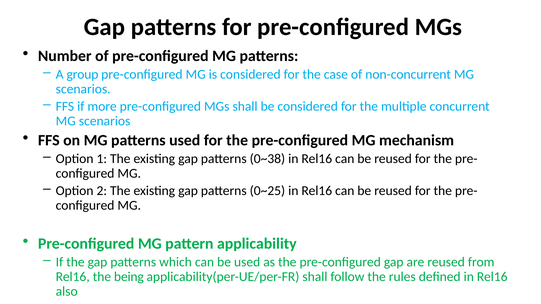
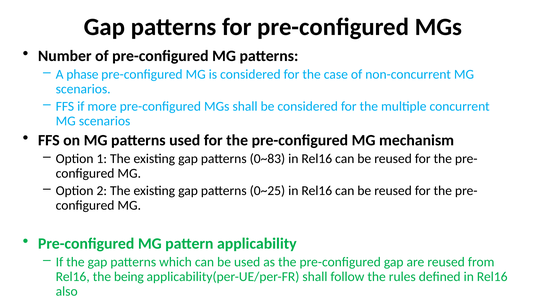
group: group -> phase (82, 74)
0~38: 0~38 -> 0~83 (267, 159)
